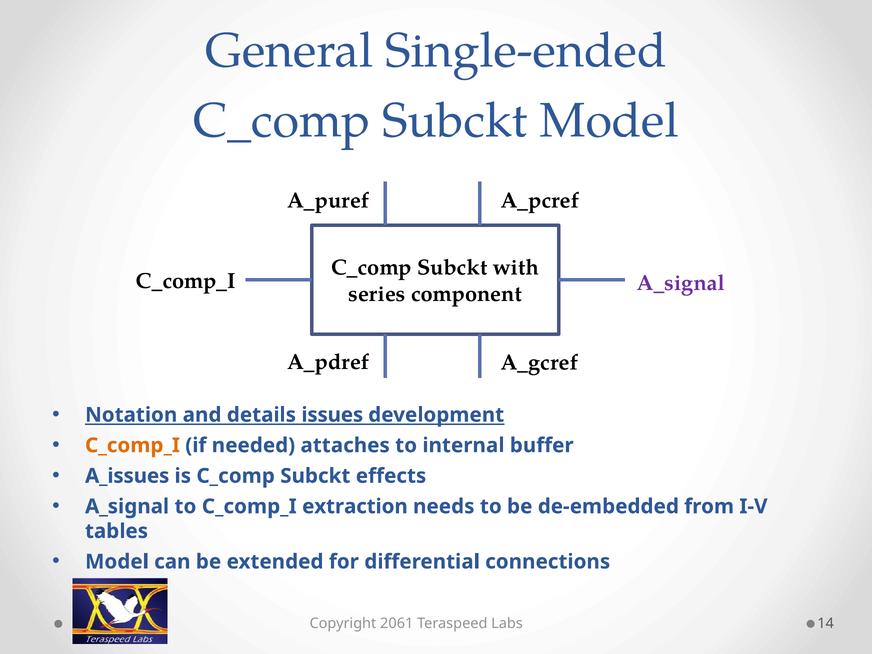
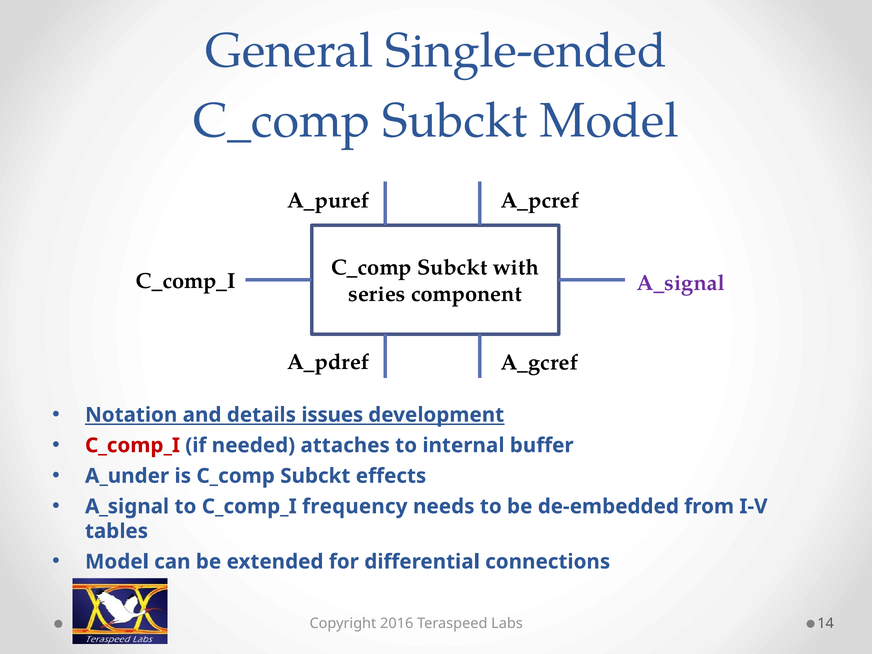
C_comp_I colour: orange -> red (132, 445)
A_issues: A_issues -> A_under (127, 476)
extraction: extraction -> frequency (355, 506)
2061: 2061 -> 2016 (397, 624)
